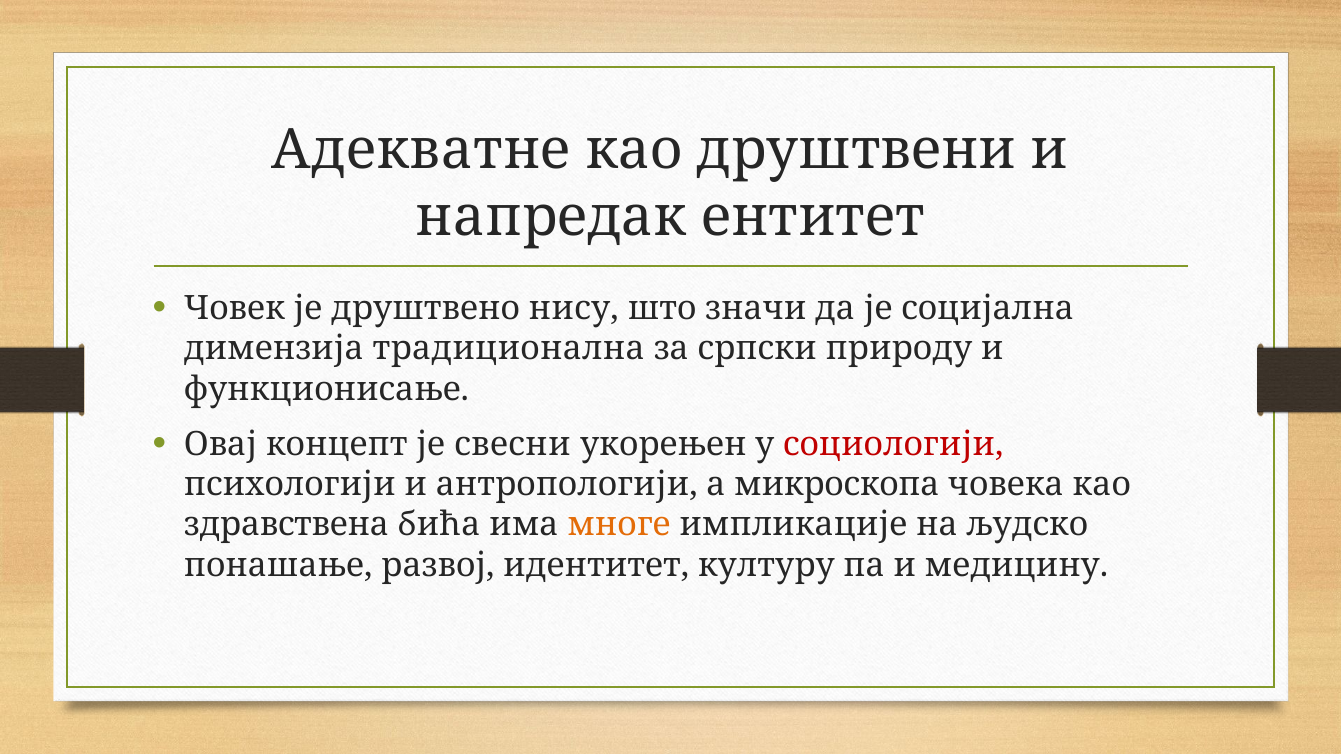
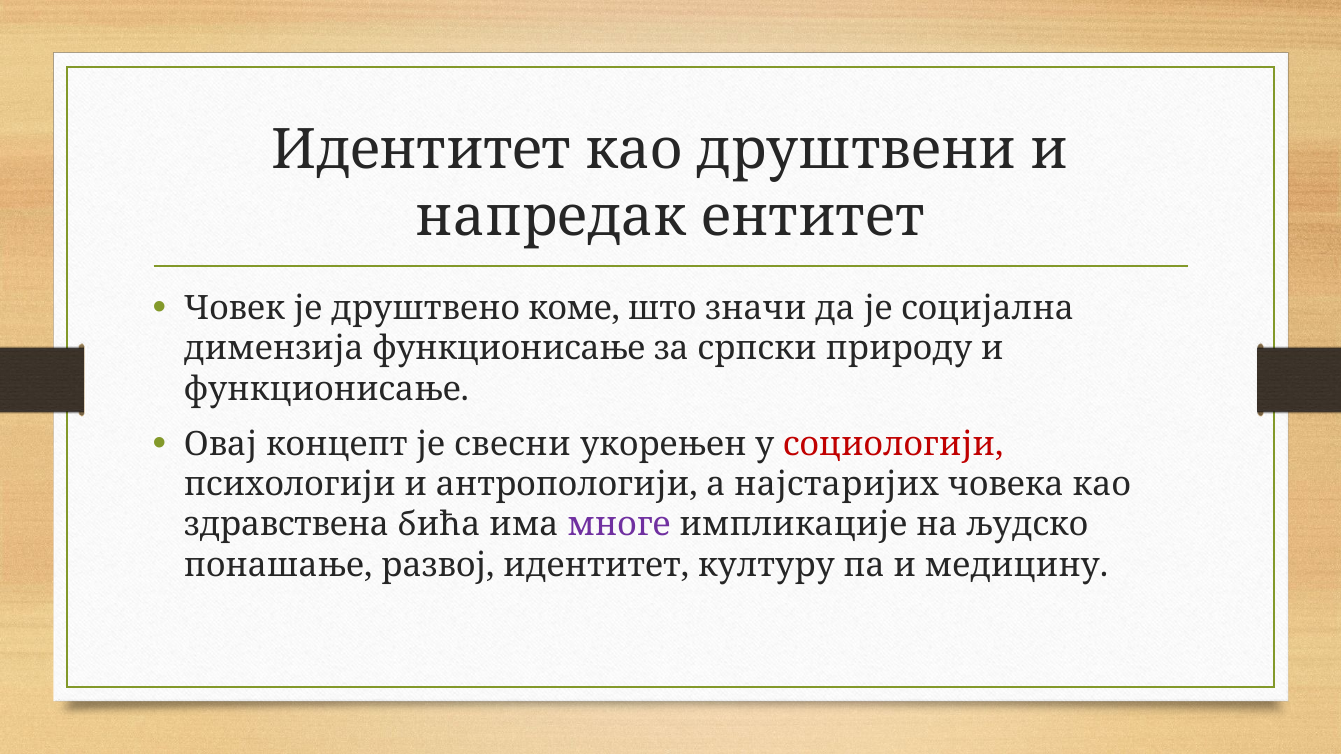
Адекватне: Адекватне -> Идентитет (422, 150)
нису: нису -> коме (574, 309)
димензија традиционална: традиционална -> функционисање (509, 349)
микроскопа: микроскопа -> најстаријих (837, 485)
многе colour: orange -> purple (619, 525)
